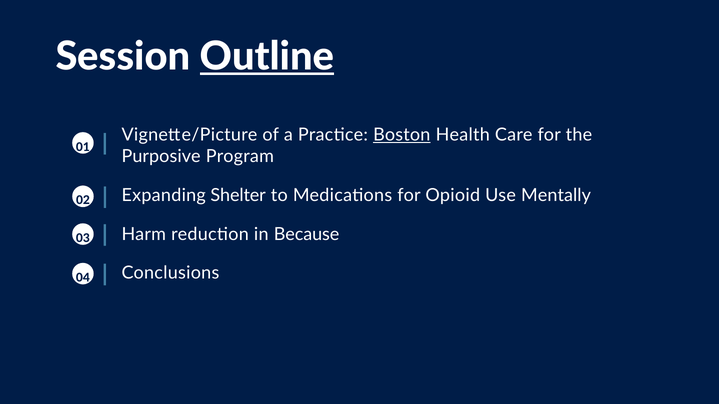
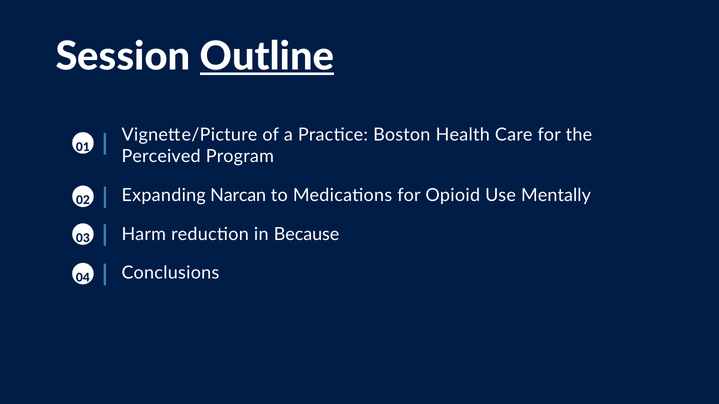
Boston underline: present -> none (402, 135)
Purposive: Purposive -> Perceived (161, 157)
Shelter: Shelter -> Narcan (238, 196)
